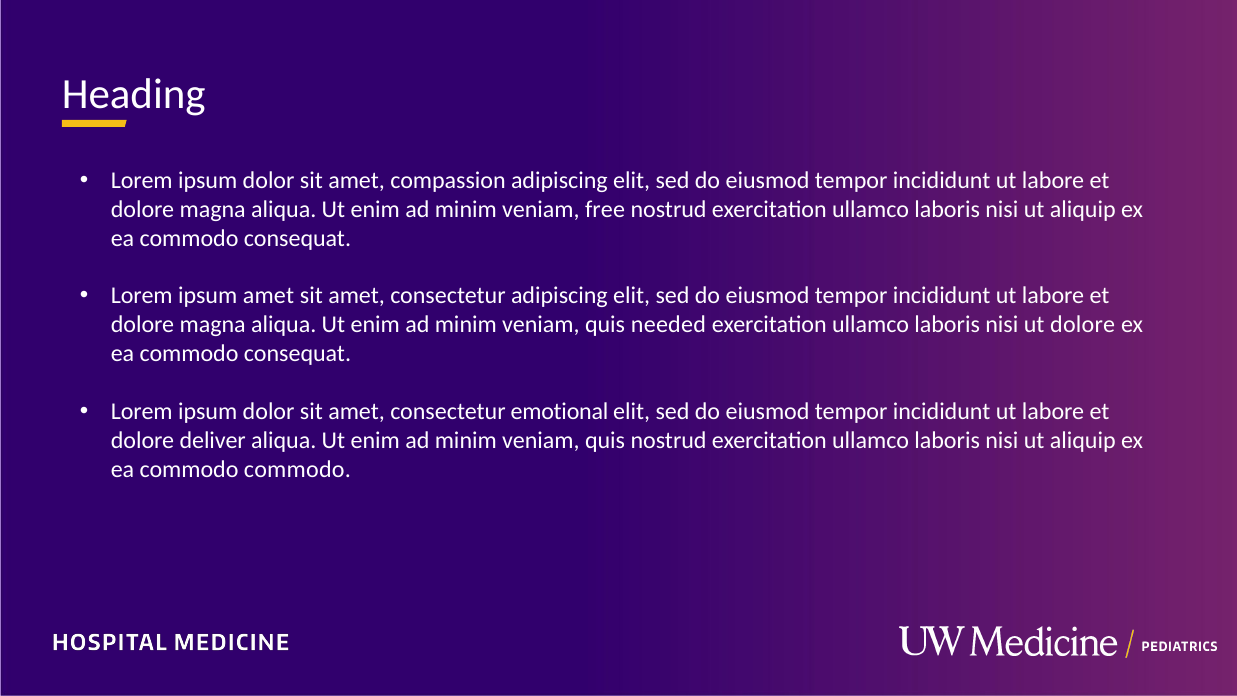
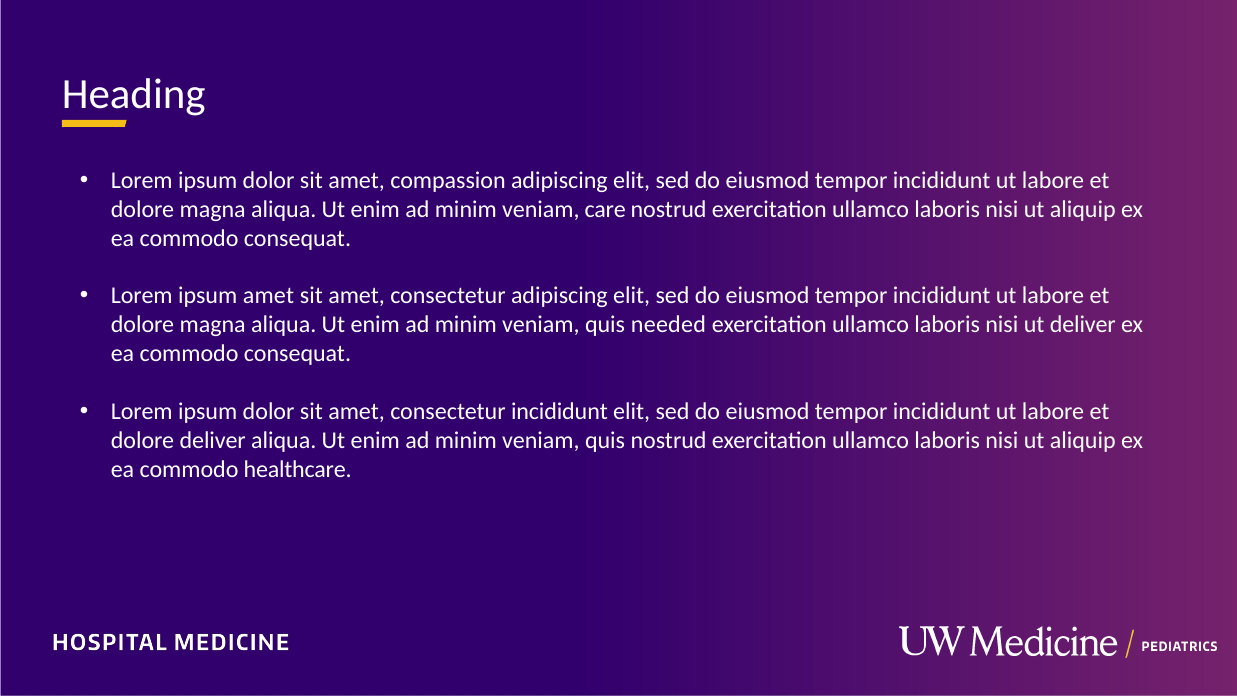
free: free -> care (605, 209)
ut dolore: dolore -> deliver (1083, 325)
consectetur emotional: emotional -> incididunt (559, 411)
commodo commodo: commodo -> healthcare (298, 469)
